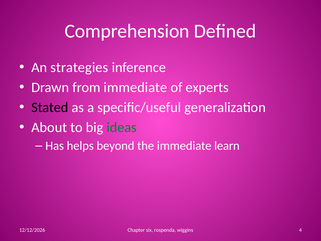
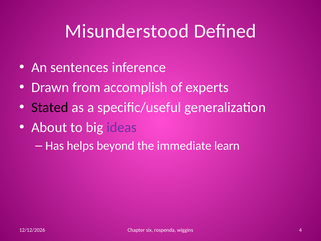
Comprehension: Comprehension -> Misunderstood (127, 31)
strategies: strategies -> sentences (79, 67)
from immediate: immediate -> accomplish (136, 87)
ideas colour: green -> purple (122, 127)
